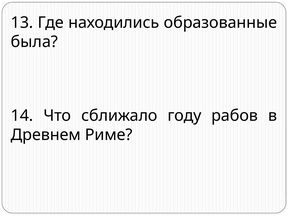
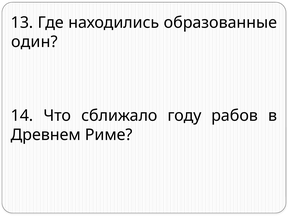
была: была -> один (34, 42)
